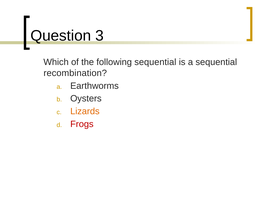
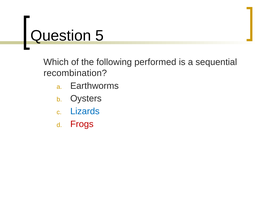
3: 3 -> 5 (100, 36)
following sequential: sequential -> performed (155, 62)
Lizards colour: orange -> blue (85, 111)
